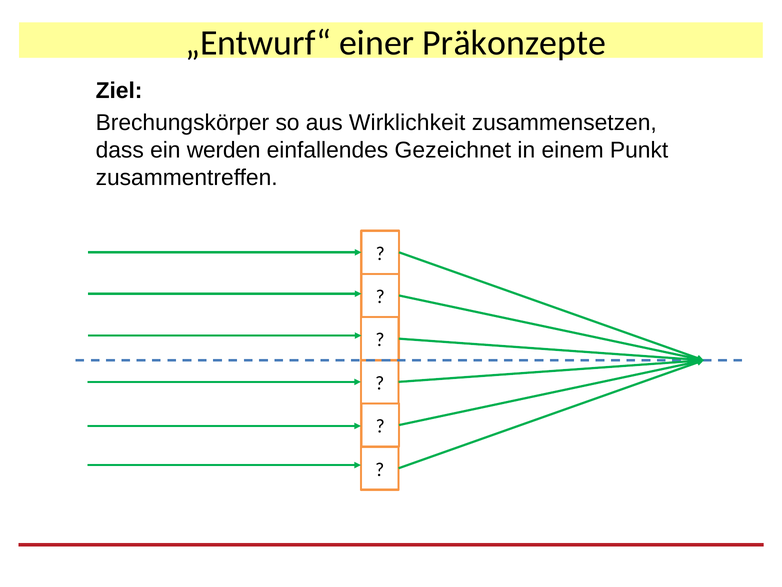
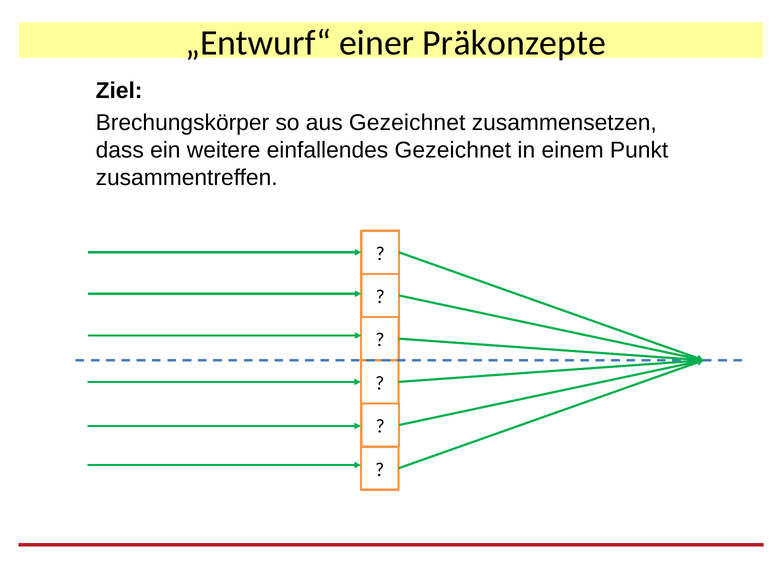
aus Wirklichkeit: Wirklichkeit -> Gezeichnet (407, 123)
werden: werden -> weitere (224, 150)
